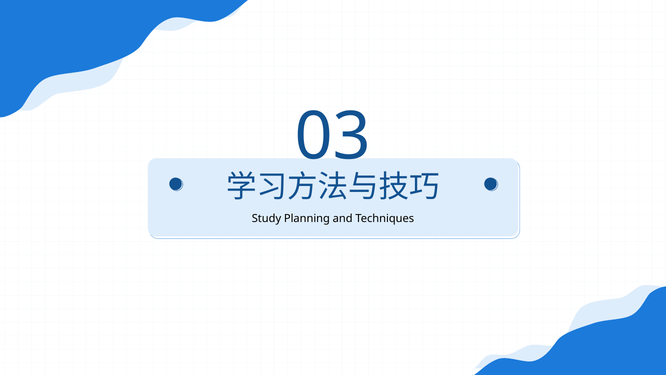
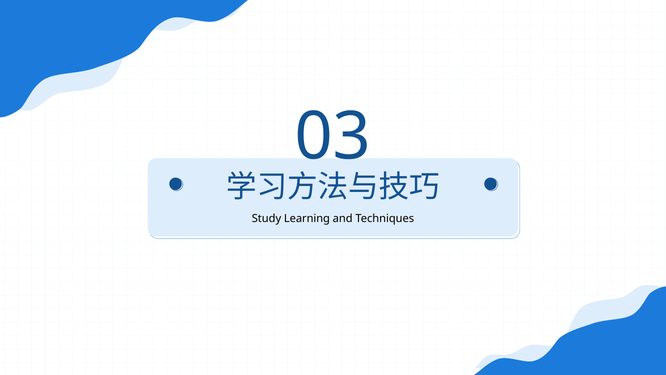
Planning: Planning -> Learning (307, 218)
